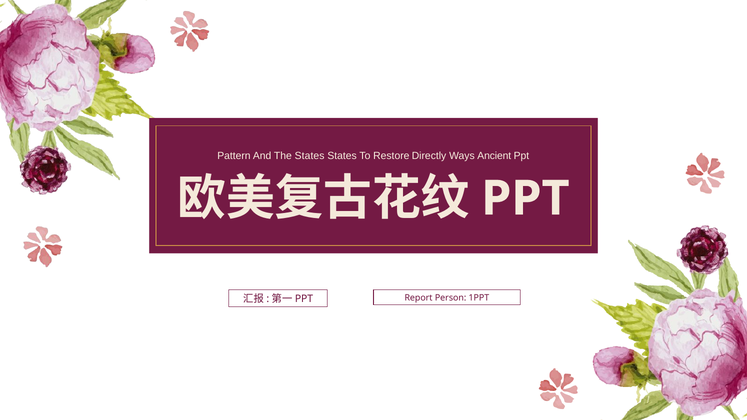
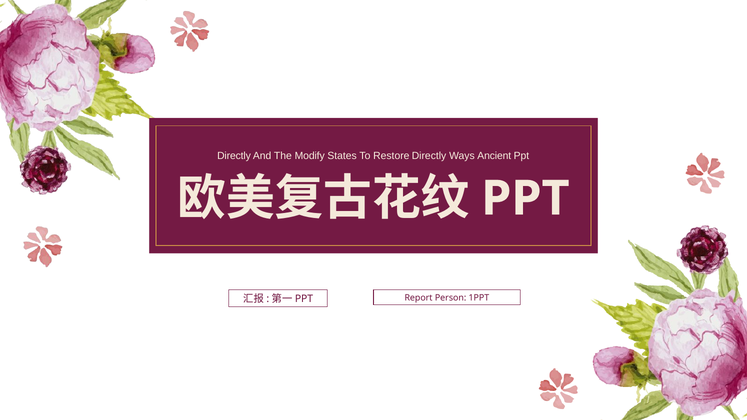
Pattern: Pattern -> Directly (234, 156)
The States: States -> Modify (310, 156)
